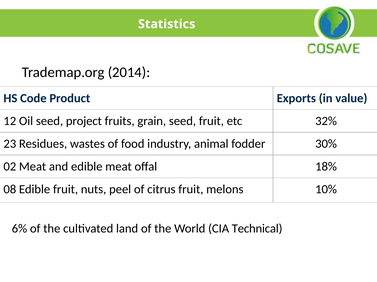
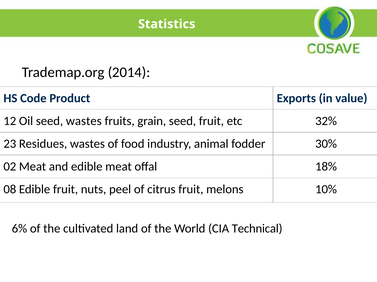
seed project: project -> wastes (84, 121)
